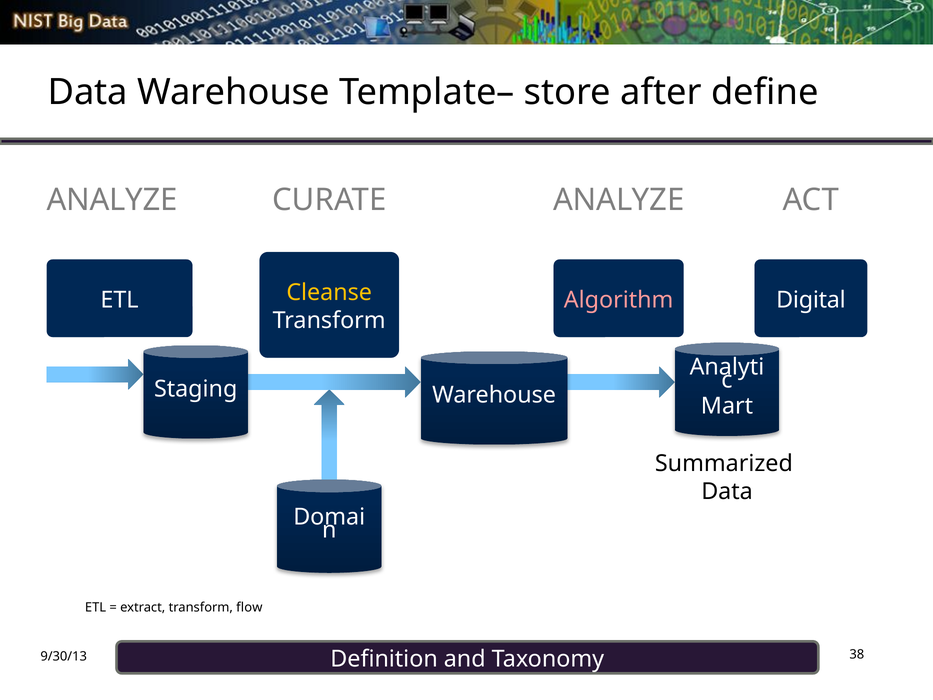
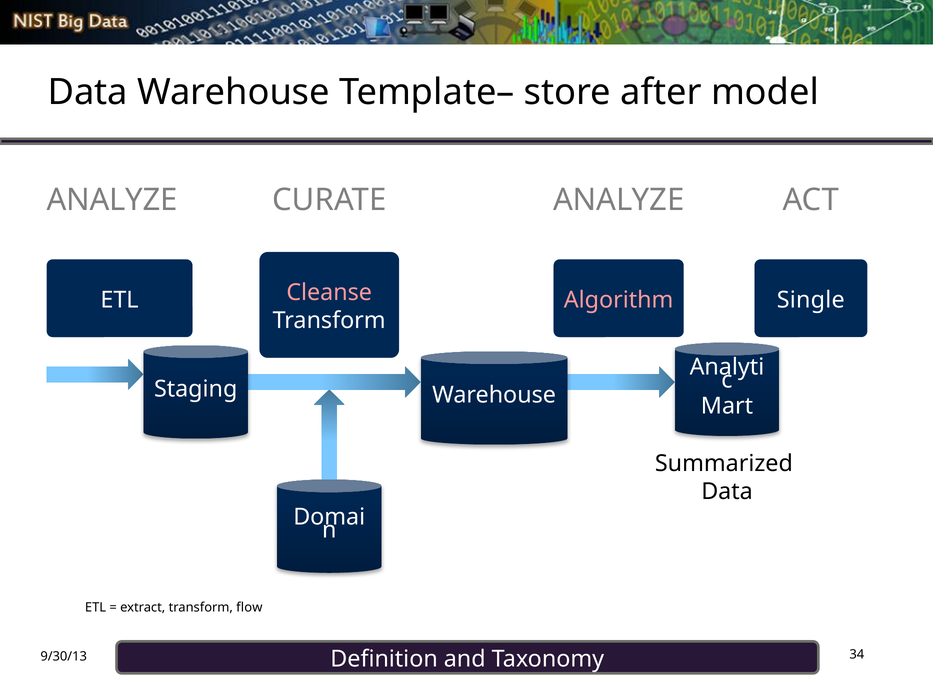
define: define -> model (765, 92)
Cleanse colour: yellow -> pink (329, 292)
Digital: Digital -> Single (811, 300)
38: 38 -> 34 (857, 654)
